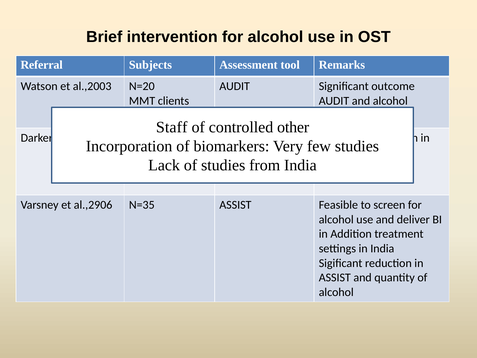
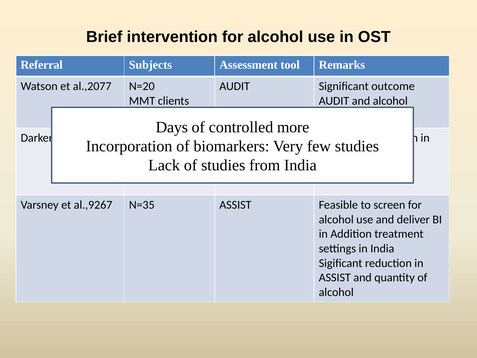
al.,2003: al.,2003 -> al.,2077 (92, 86)
Staff: Staff -> Days (172, 127)
other: other -> more (293, 127)
al.,2906: al.,2906 -> al.,9267 (93, 205)
